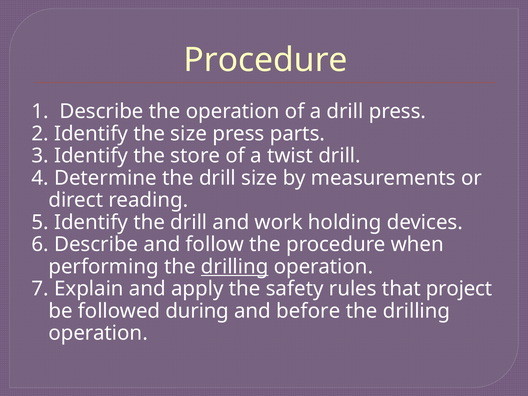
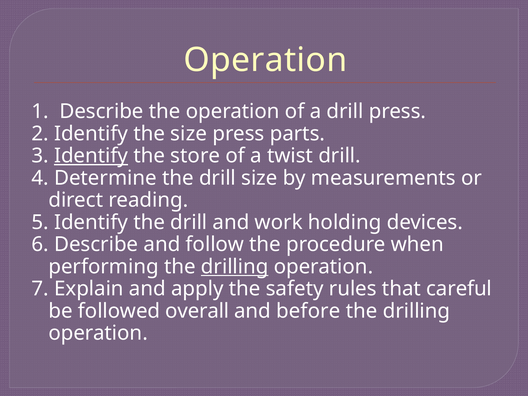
Procedure: Procedure -> Operation (265, 60)
Identify underline: none -> present (91, 156)
project: project -> careful (459, 289)
during: during -> overall (197, 311)
